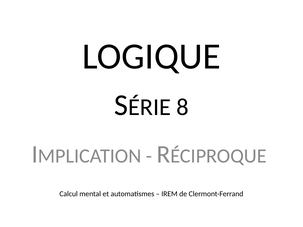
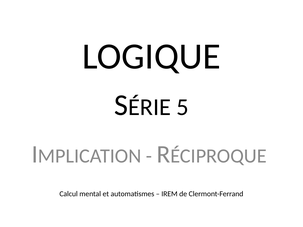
8: 8 -> 5 (183, 107)
